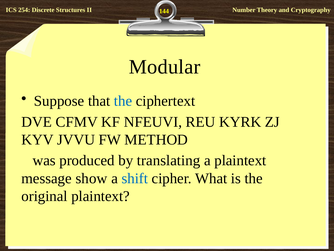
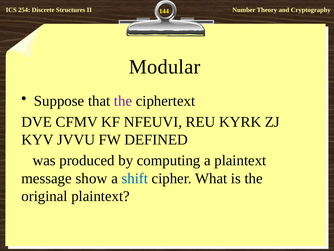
the colour: blue -> purple (123, 101)
METHOD: METHOD -> DEFINED (156, 139)
translating: translating -> computing (169, 160)
